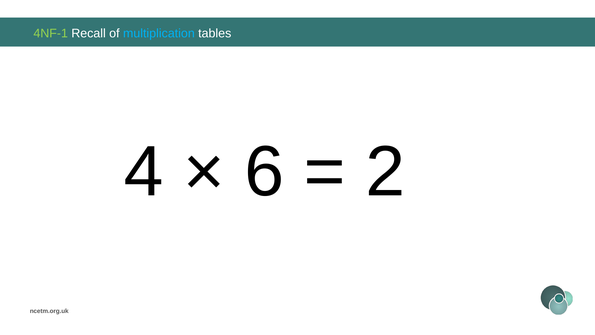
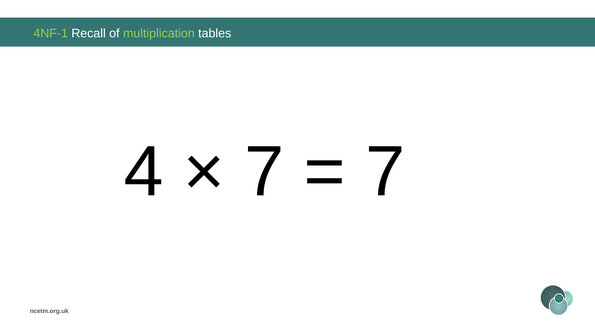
multiplication colour: light blue -> light green (159, 33)
6: 6 -> 7 (264, 172)
2: 2 -> 7 (385, 172)
